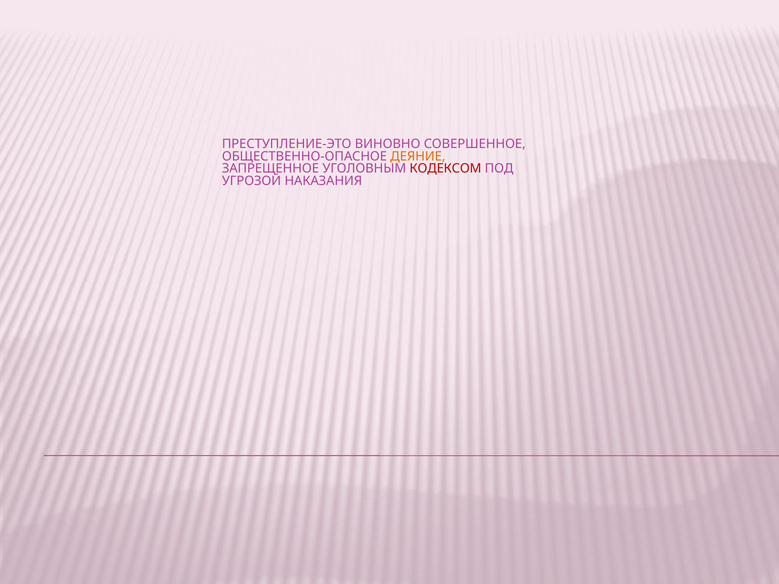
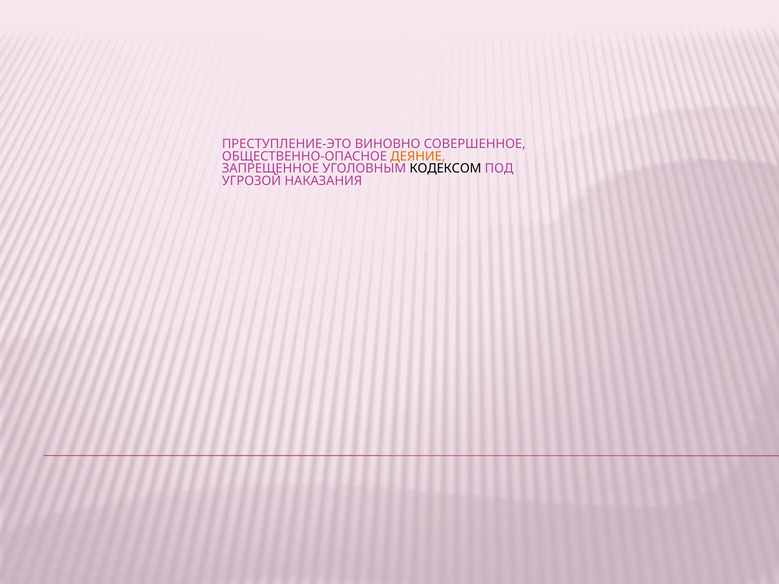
КОДЕКСОМ colour: red -> black (446, 169)
